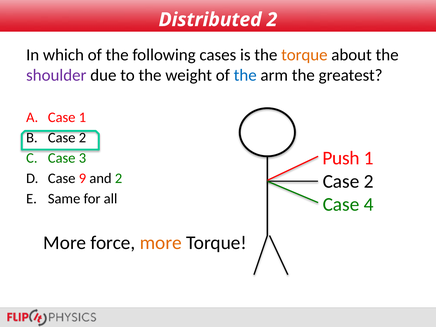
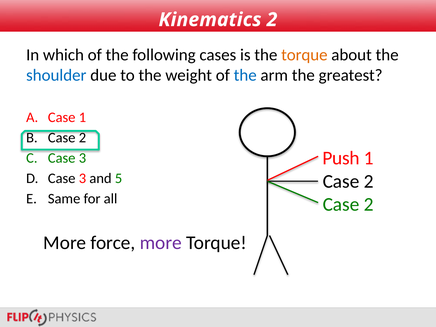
Distributed: Distributed -> Kinematics (210, 20)
shoulder colour: purple -> blue (56, 75)
9: 9 -> 3 (82, 178)
and 2: 2 -> 5 (119, 178)
4: 4 -> 2 (369, 205)
more colour: orange -> purple (161, 243)
